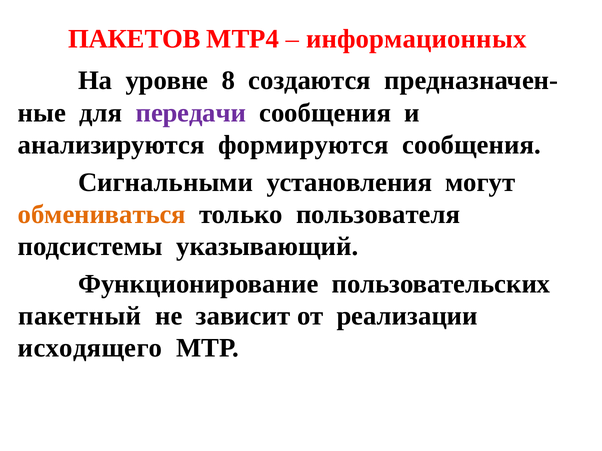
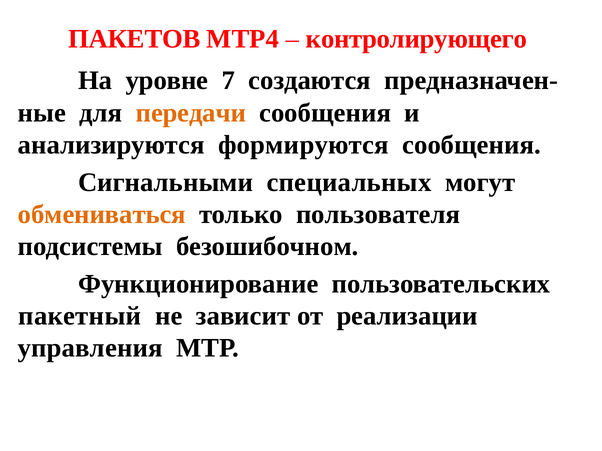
информационных: информационных -> контролирующего (416, 39)
8: 8 -> 7 (228, 81)
передачи colour: purple -> orange (191, 113)
установления: установления -> специальных (349, 182)
указывающий: указывающий -> безошибочном (267, 247)
исходящего: исходящего -> управления (90, 348)
